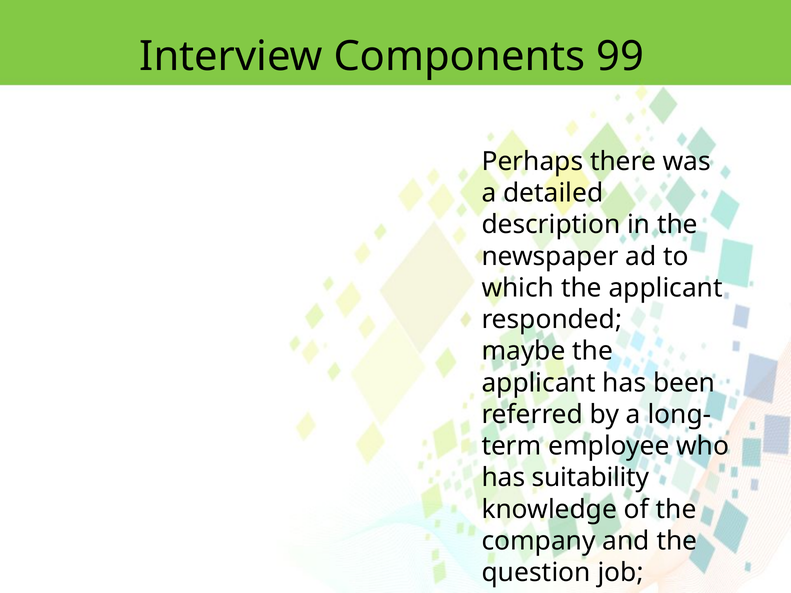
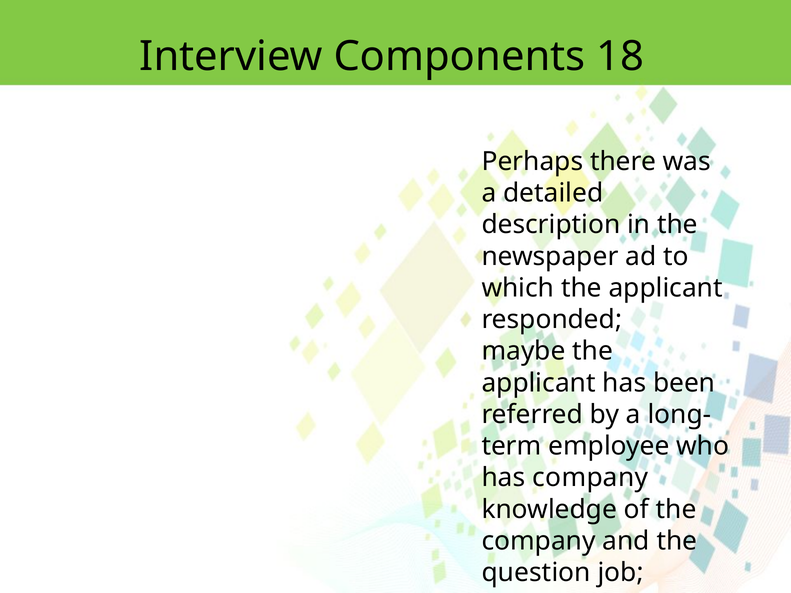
99: 99 -> 18 (620, 56)
has suitability: suitability -> company (590, 478)
